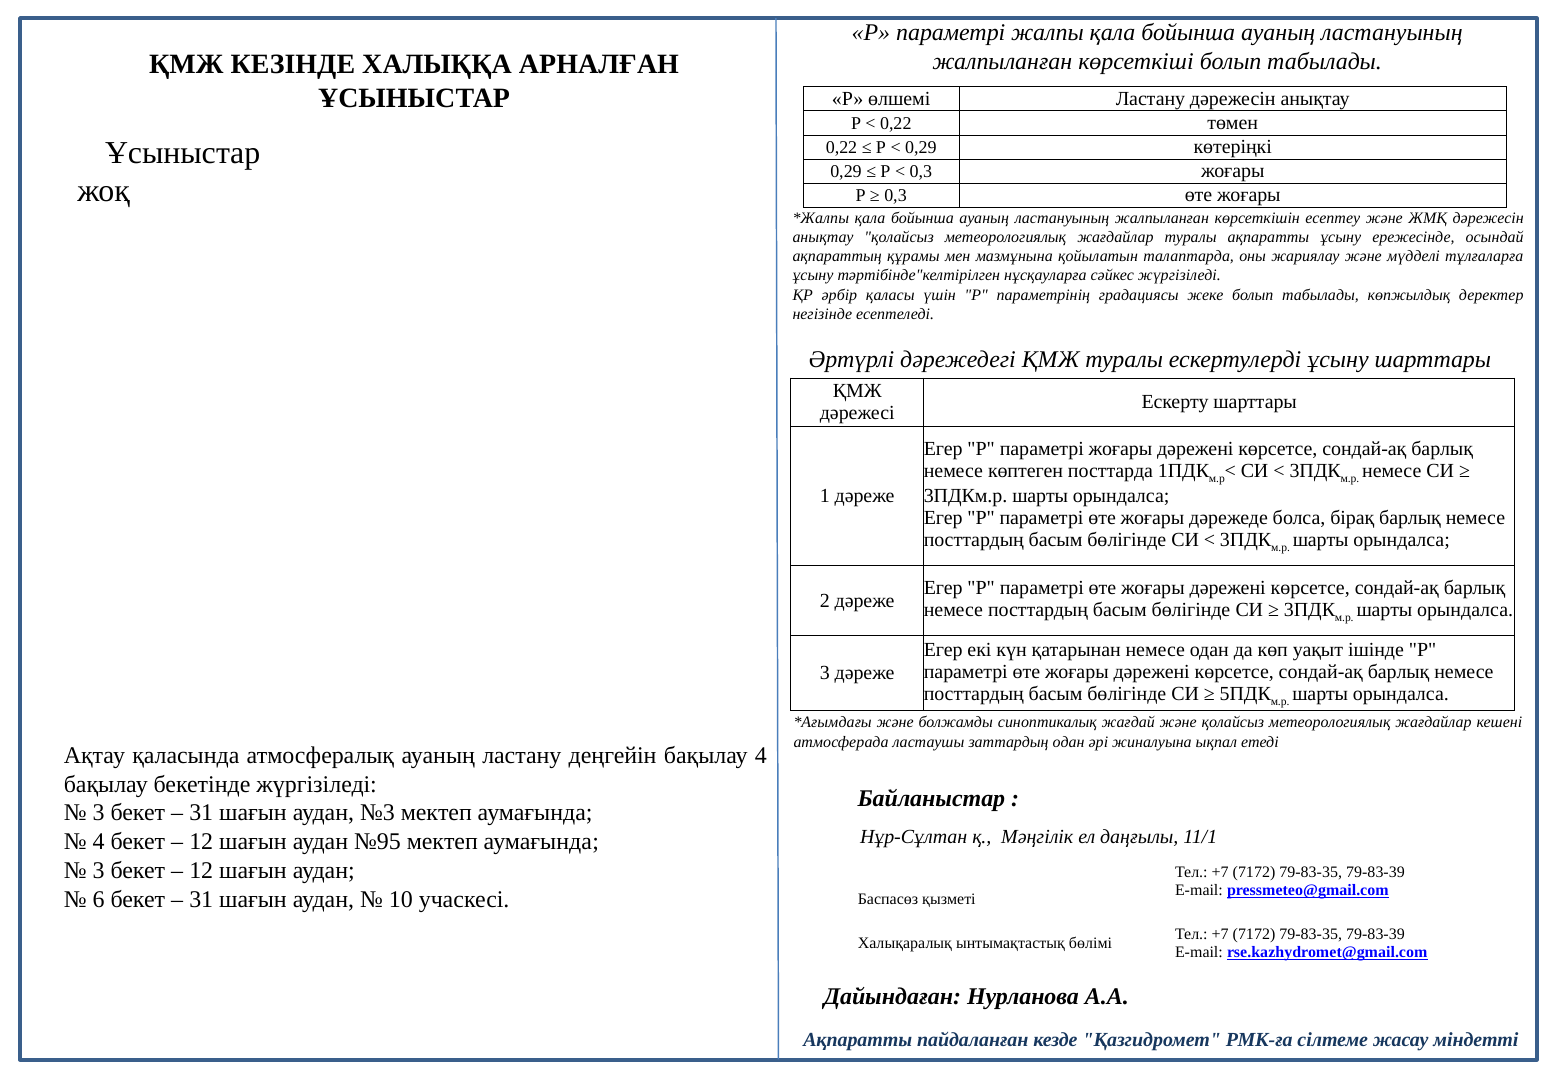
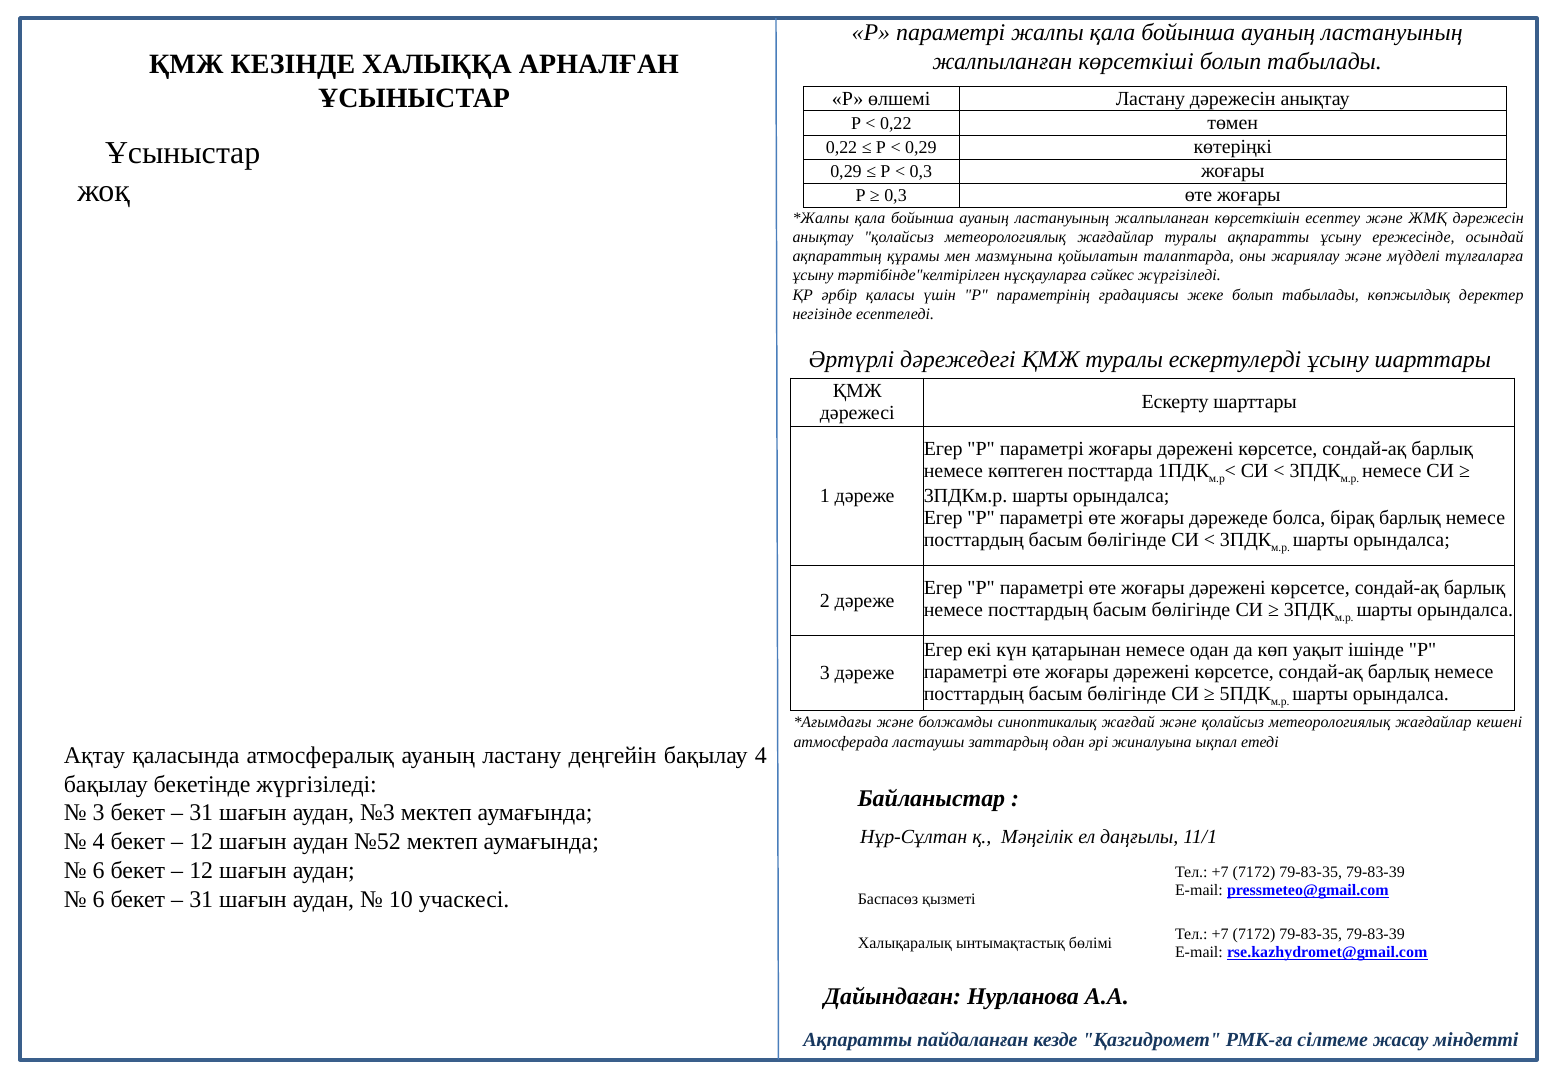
№95: №95 -> №52 (377, 842)
3: 3 -> 6 (99, 870)
